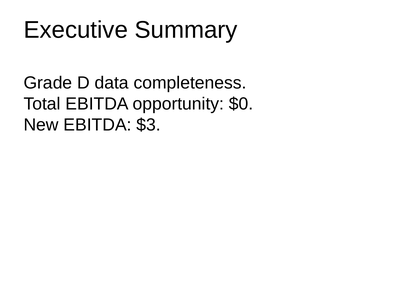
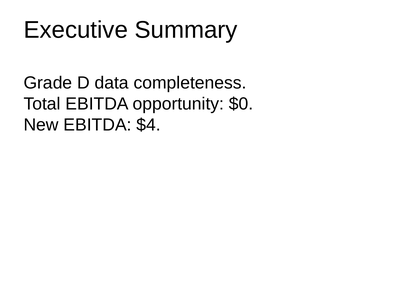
$3: $3 -> $4 (149, 125)
